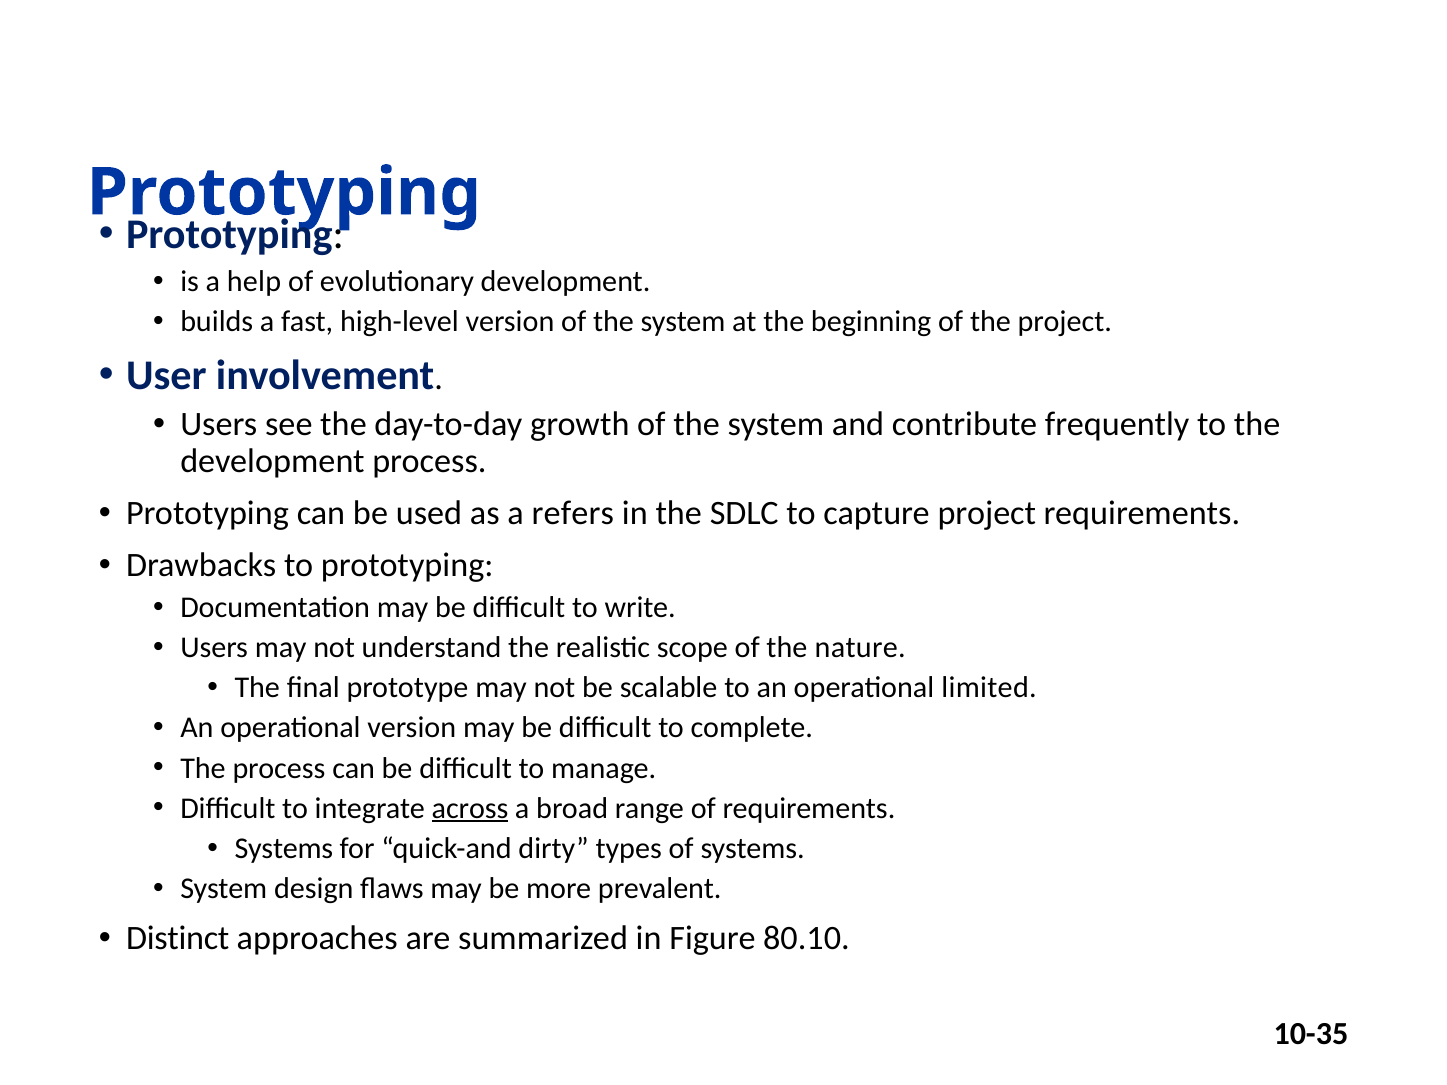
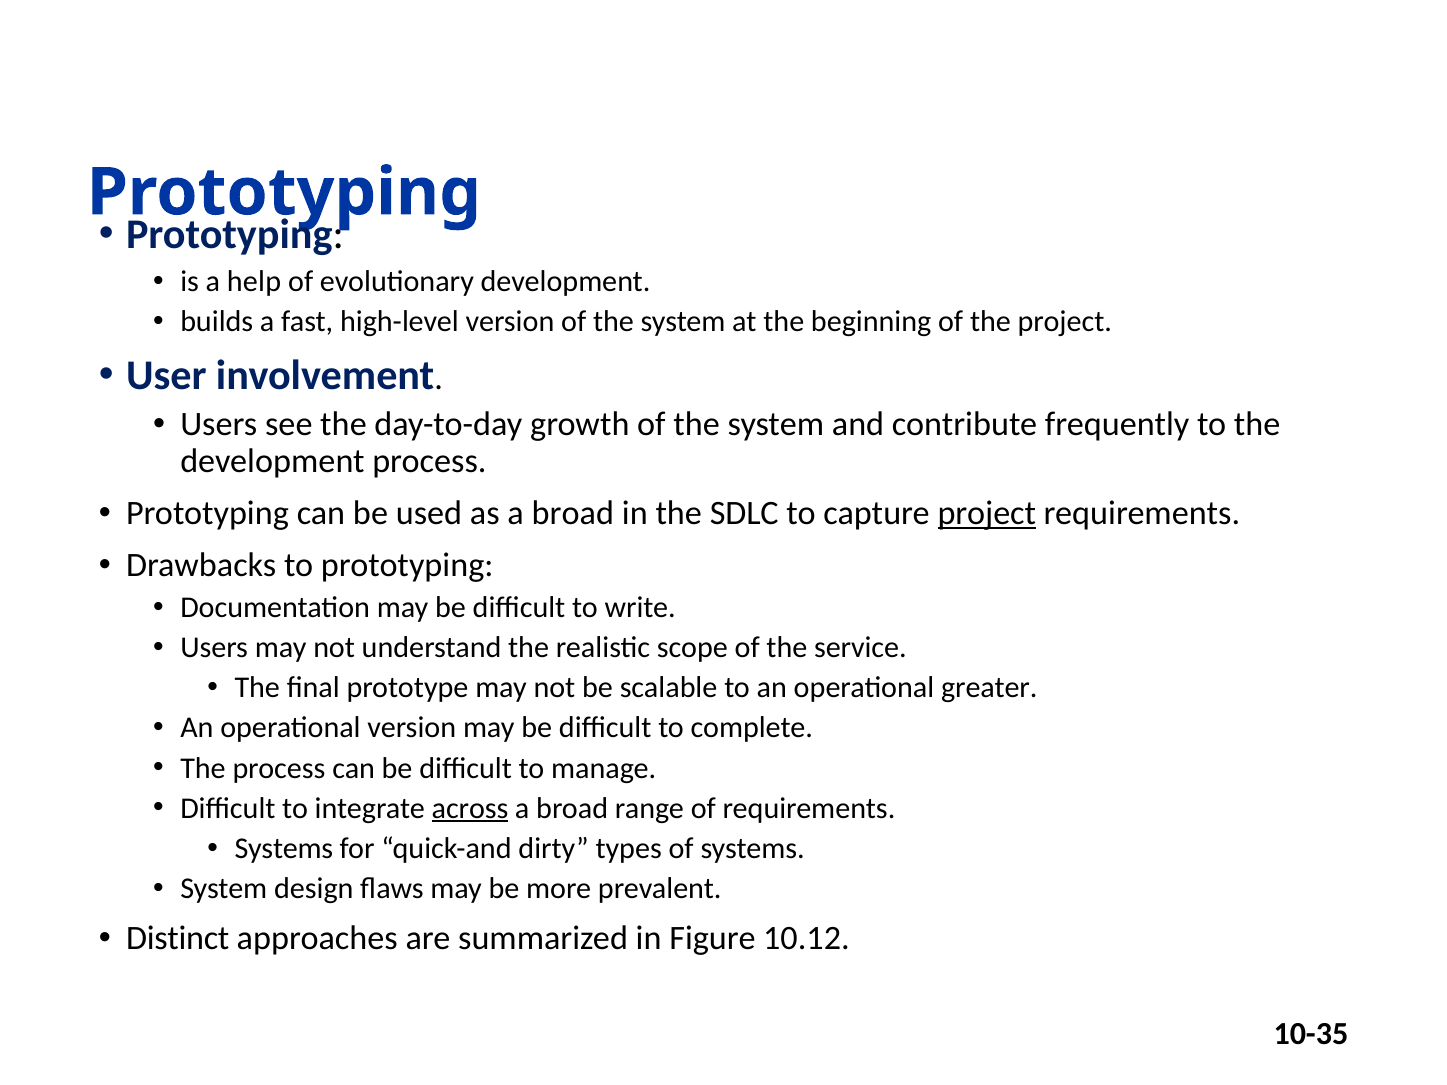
as a refers: refers -> broad (573, 514)
project underline: none -> present (987, 514)
nature: nature -> service (860, 648)
limited: limited -> greater (989, 688)
80.10: 80.10 -> 10.12 (806, 938)
